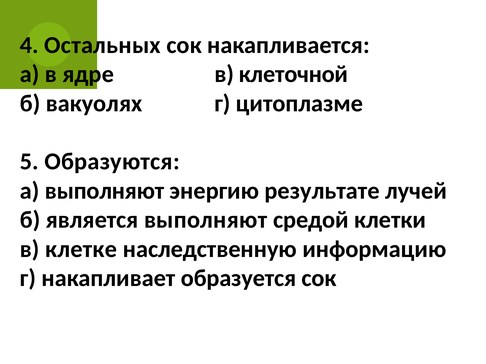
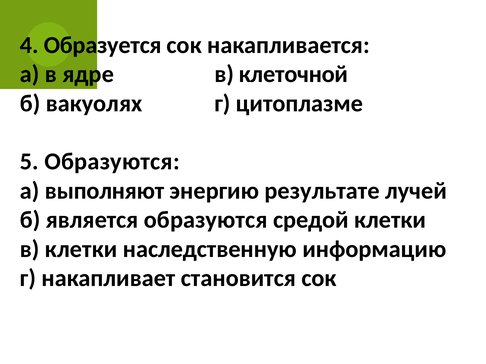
Остальных: Остальных -> Образуется (103, 45)
является выполняют: выполняют -> образуются (206, 220)
в клетке: клетке -> клетки (81, 249)
образуется: образуется -> становится (238, 279)
